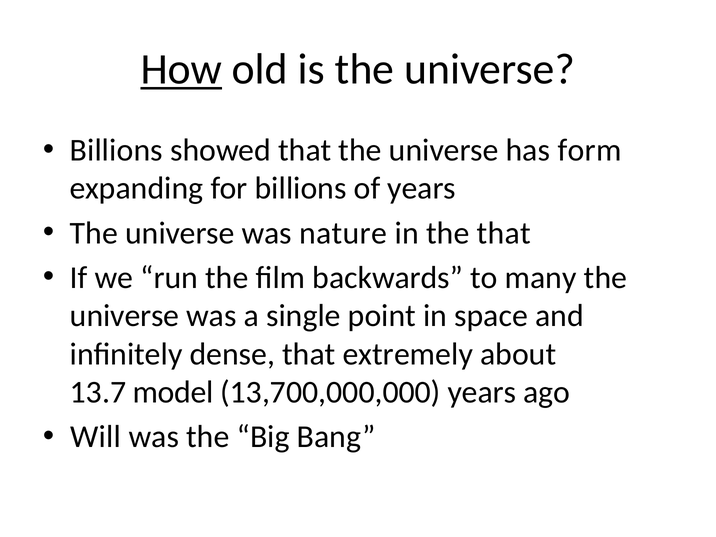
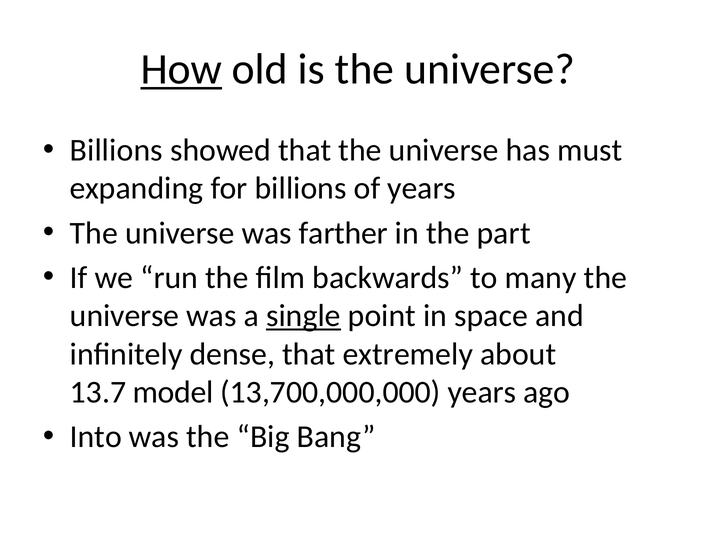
form: form -> must (590, 150)
nature: nature -> farther (343, 233)
the that: that -> part (504, 233)
single underline: none -> present (303, 316)
Will: Will -> Into (96, 437)
